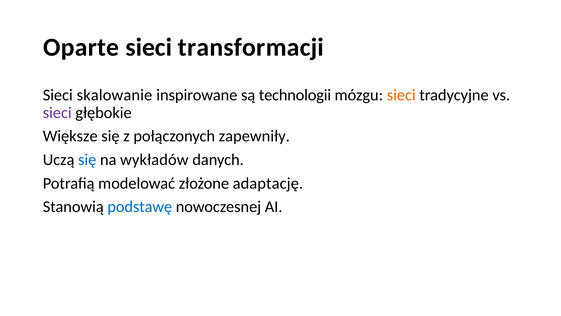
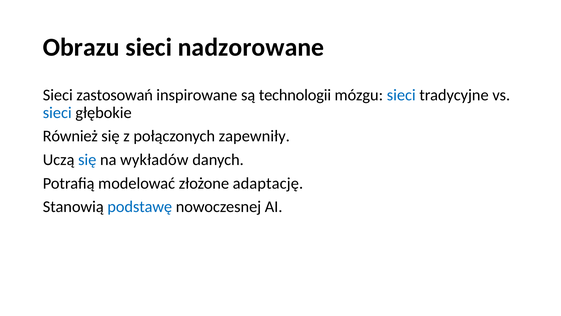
Oparte: Oparte -> Obrazu (81, 47)
transformacji: transformacji -> nadzorowane (251, 47)
skalowanie: skalowanie -> zastosowań (115, 95)
sieci colour: orange -> blue (401, 95)
sieci colour: purple -> blue (57, 113)
Większe: Większe -> Również (70, 136)
